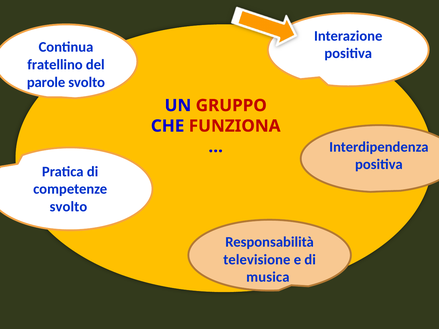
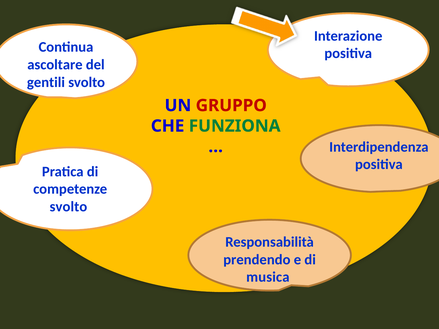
fratellino: fratellino -> ascoltare (55, 65)
parole: parole -> gentili (46, 82)
FUNZIONA colour: red -> green (235, 126)
televisione: televisione -> prendendo (257, 260)
